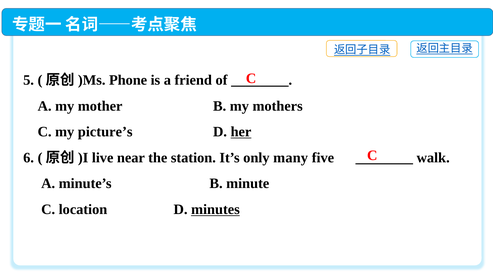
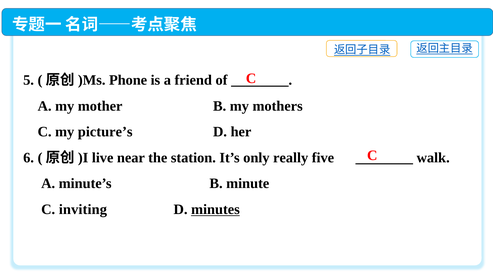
her underline: present -> none (241, 132)
many: many -> really (291, 158)
location: location -> inviting (83, 210)
